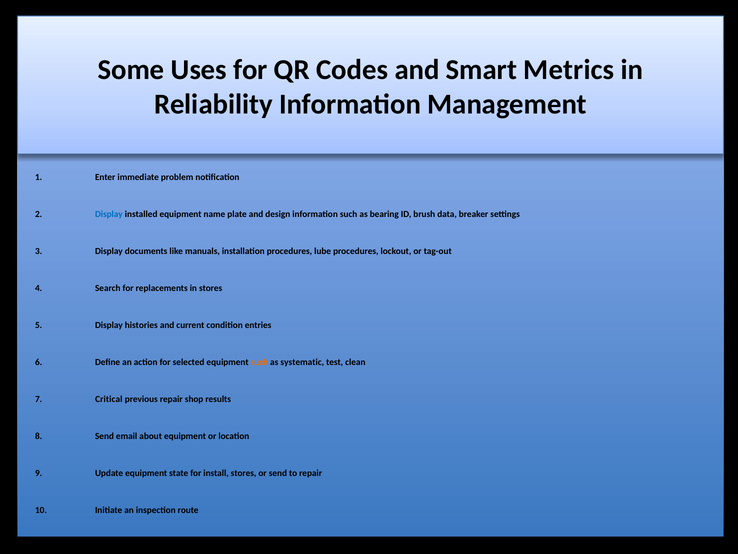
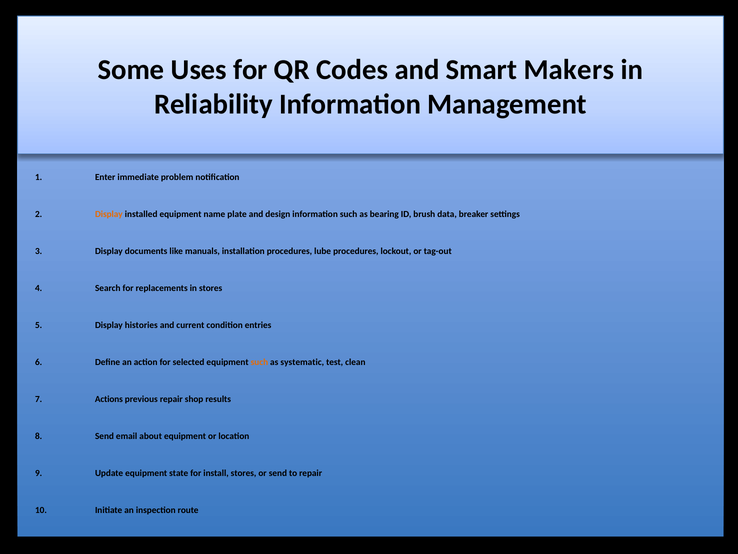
Metrics: Metrics -> Makers (569, 70)
Display colour: blue -> orange (109, 214)
Critical: Critical -> Actions (109, 399)
